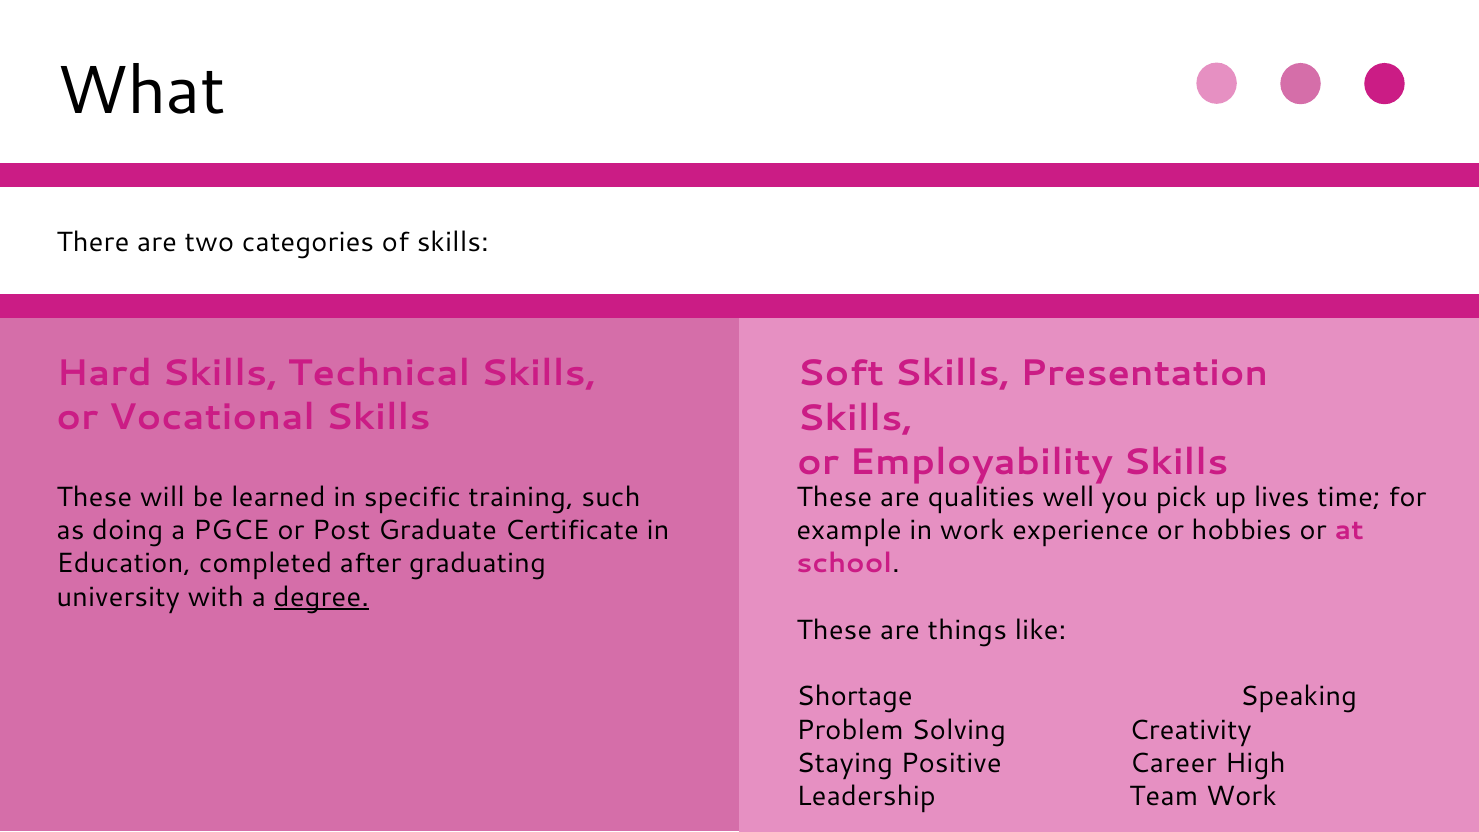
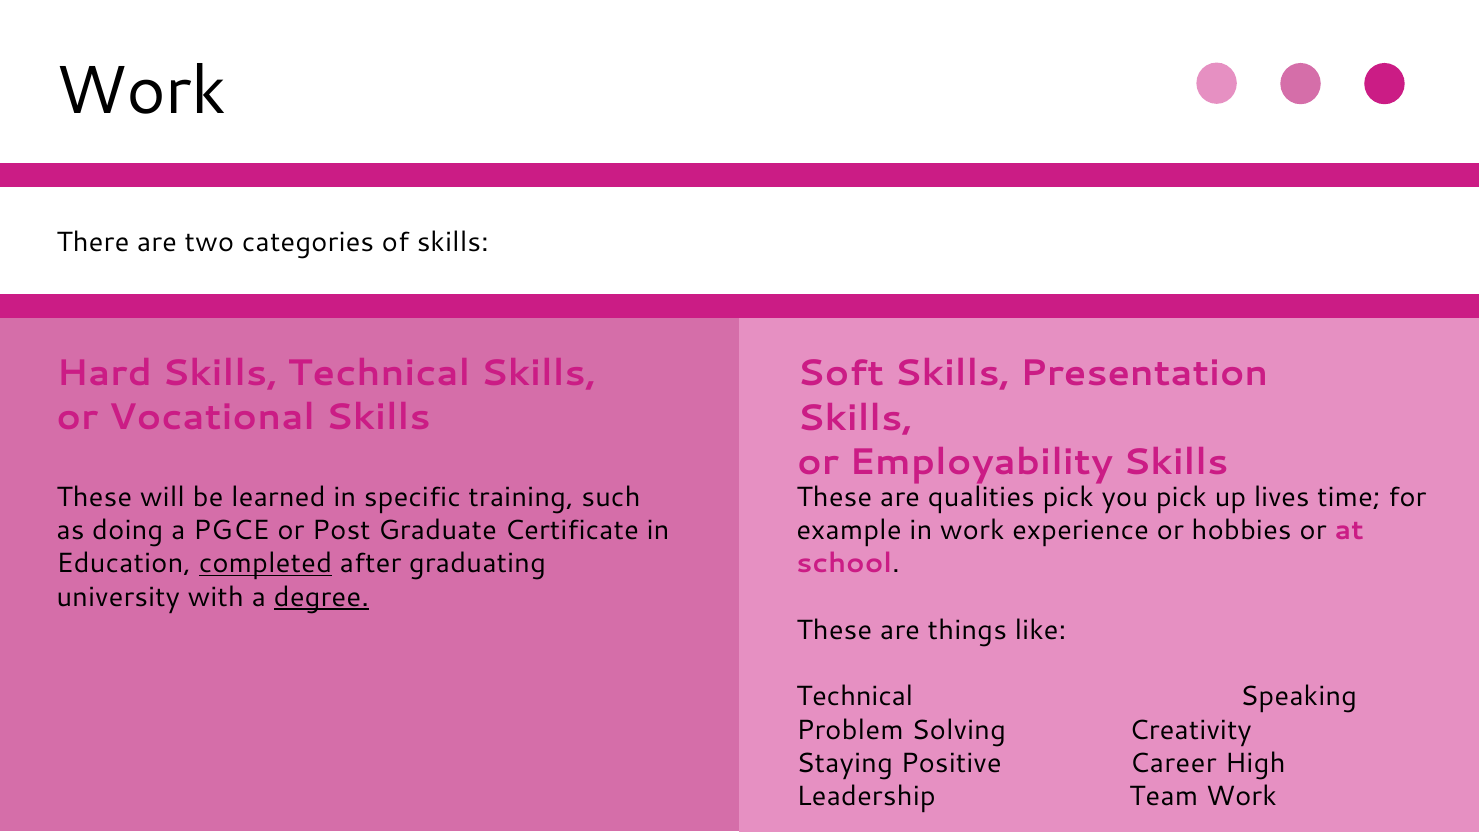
What: What -> Work (141, 92)
qualities well: well -> pick (1068, 497)
completed underline: none -> present (265, 564)
Shortage: Shortage -> Technical (855, 697)
